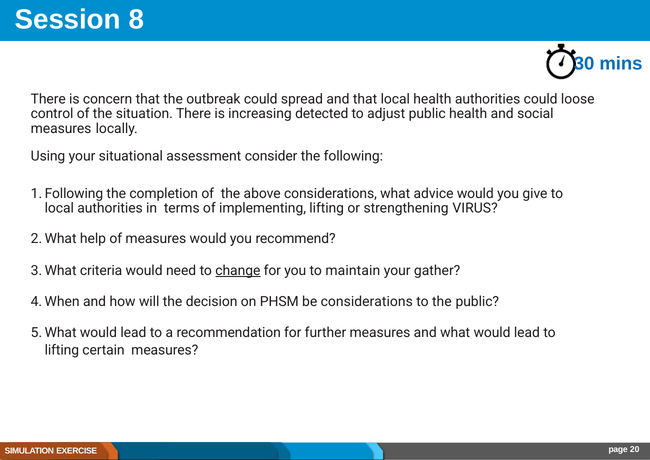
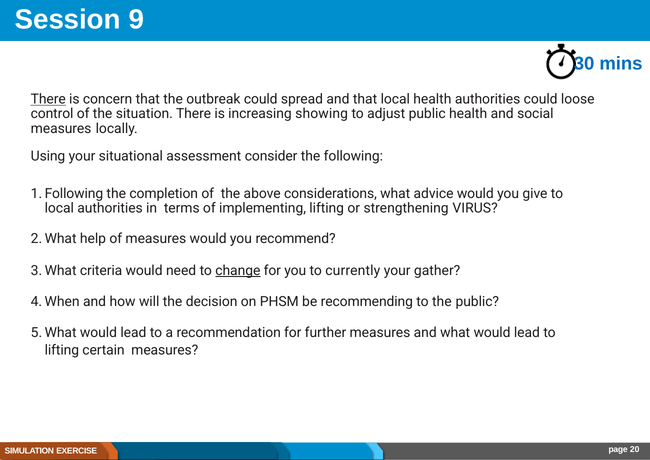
8: 8 -> 9 (136, 19)
There underline: none -> present (48, 99)
detected: detected -> showing (322, 114)
maintain: maintain -> currently (353, 270)
be considerations: considerations -> recommending (367, 302)
